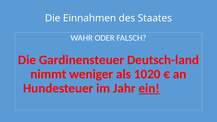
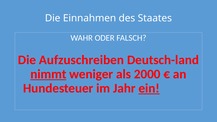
Gardinensteuer: Gardinensteuer -> Aufzuschreiben (81, 60)
nimmt underline: none -> present (48, 74)
1020: 1020 -> 2000 (147, 74)
